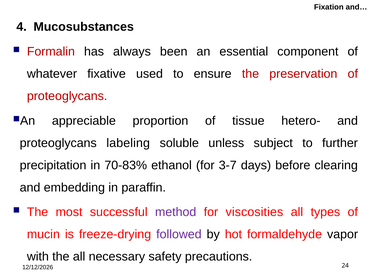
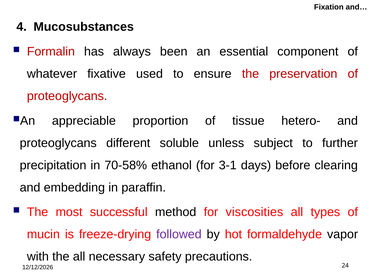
labeling: labeling -> different (128, 143)
70-83%: 70-83% -> 70-58% (126, 165)
3-7: 3-7 -> 3-1 (228, 165)
method colour: purple -> black (176, 212)
